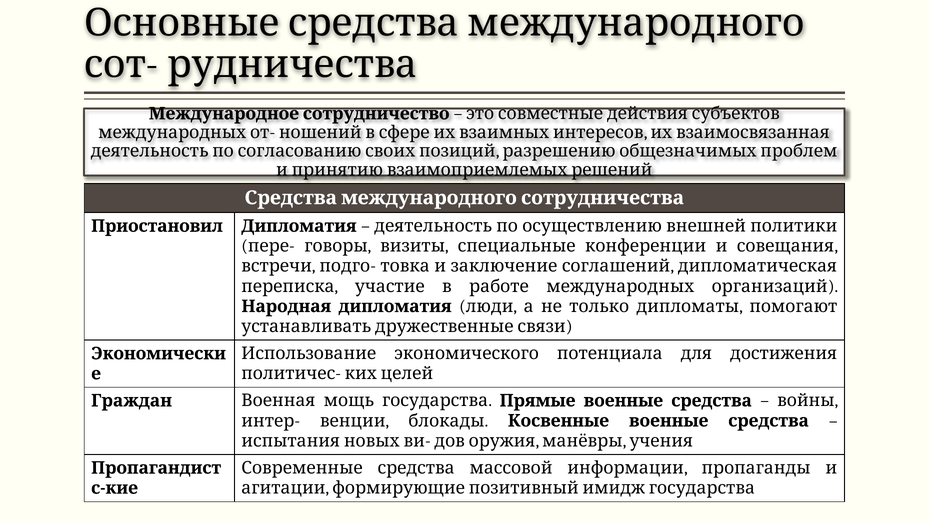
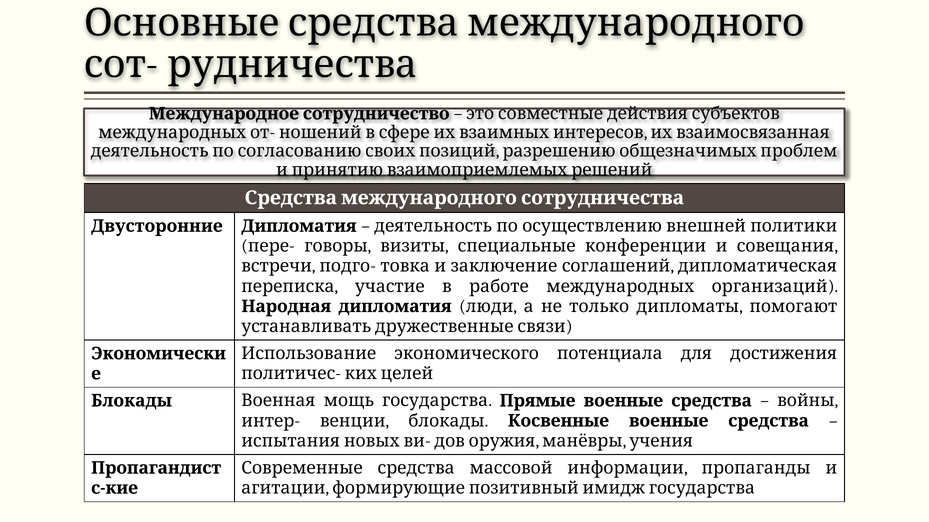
Приостановил: Приостановил -> Двусторонние (157, 226)
Граждан: Граждан -> Блокады (132, 401)
